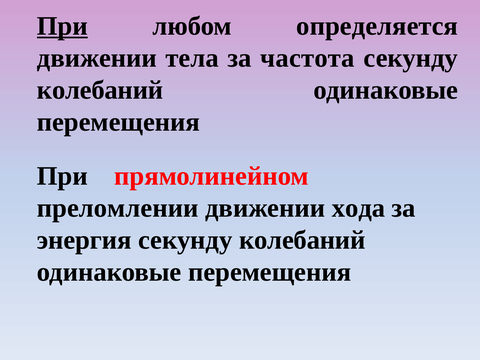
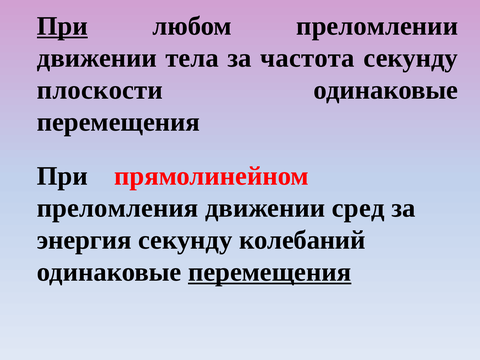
определяется: определяется -> преломлении (377, 26)
колебаний: колебаний -> плоскости (100, 90)
преломлении: преломлении -> преломления (118, 208)
хода: хода -> сред (358, 208)
перемещения underline: none -> present (270, 272)
